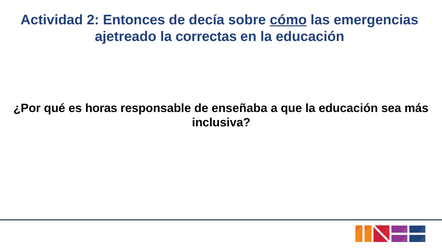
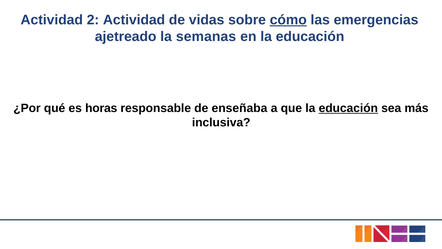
2 Entonces: Entonces -> Actividad (134, 20)
decía: decía -> vidas (207, 20)
correctas: correctas -> semanas (206, 36)
educación underline: none -> present (348, 108)
